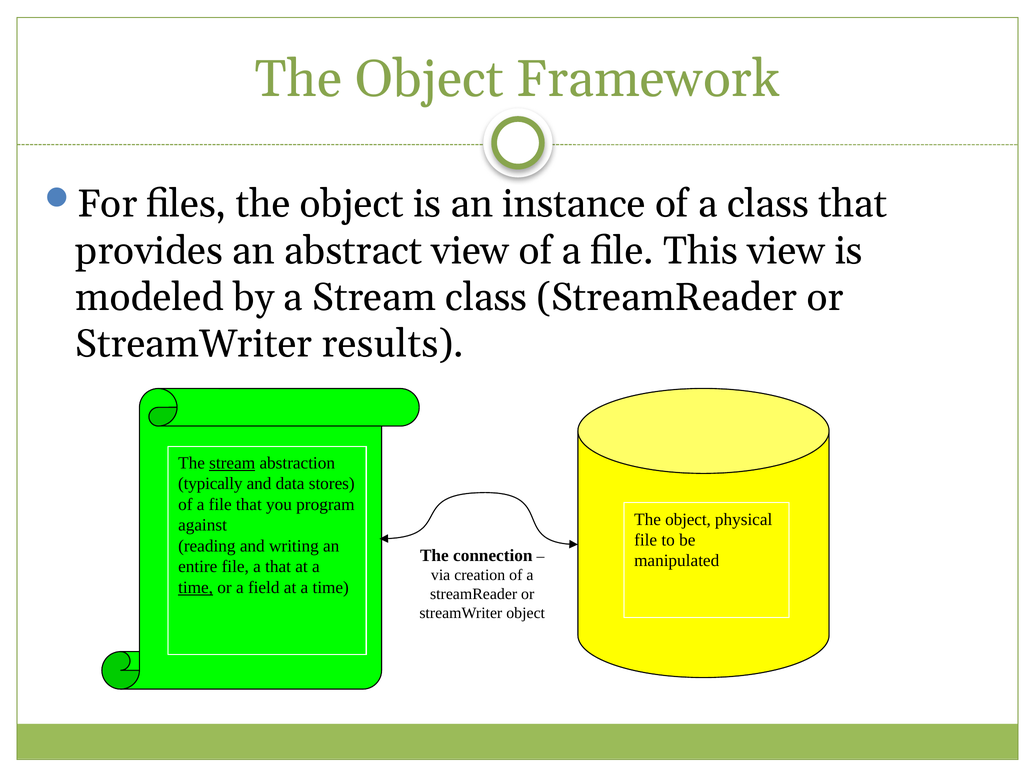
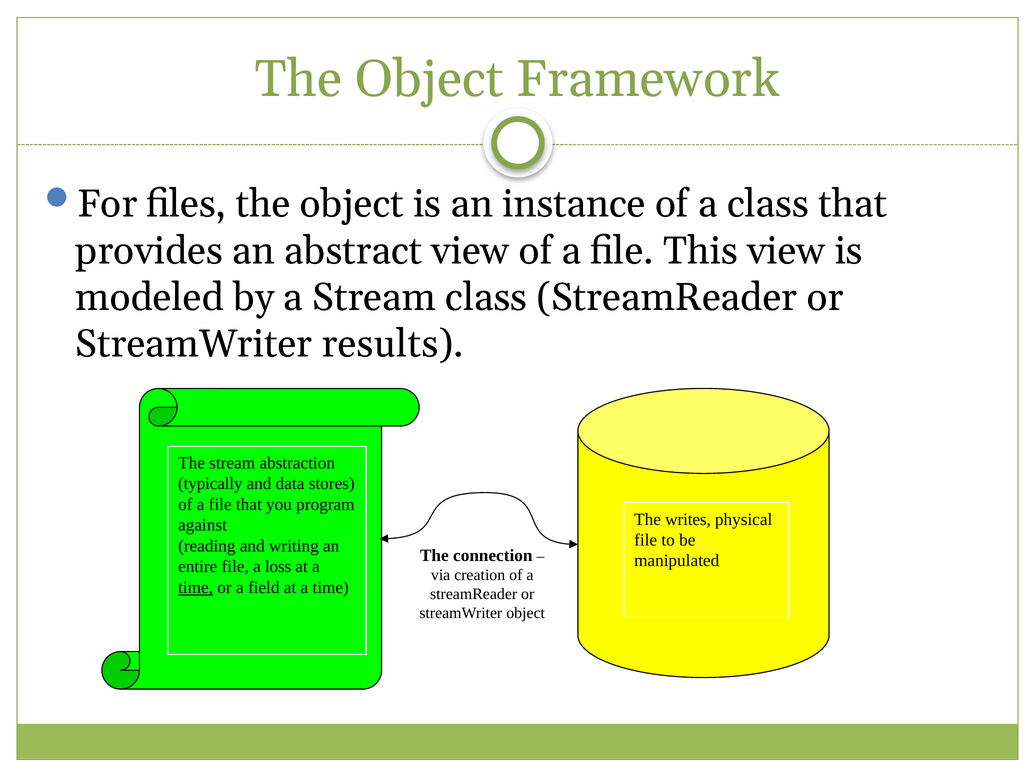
stream underline: present -> none (232, 463)
object: object -> writes (688, 519)
a that: that -> loss (278, 567)
